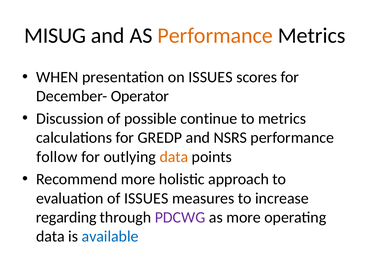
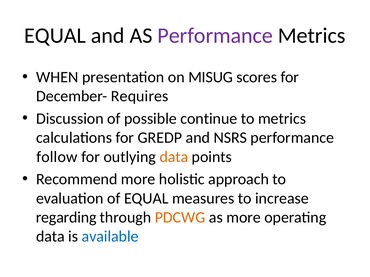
MISUG: MISUG -> EQUAL (55, 36)
Performance colour: orange -> purple (215, 36)
on ISSUES: ISSUES -> MISUG (211, 77)
Operator: Operator -> Requires (140, 96)
of ISSUES: ISSUES -> EQUAL (146, 199)
PDCWG colour: purple -> orange (180, 218)
